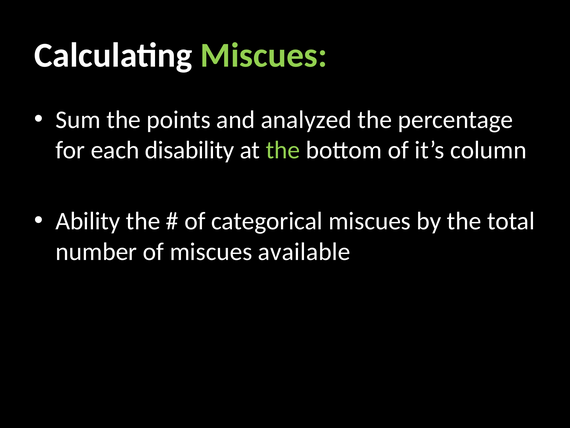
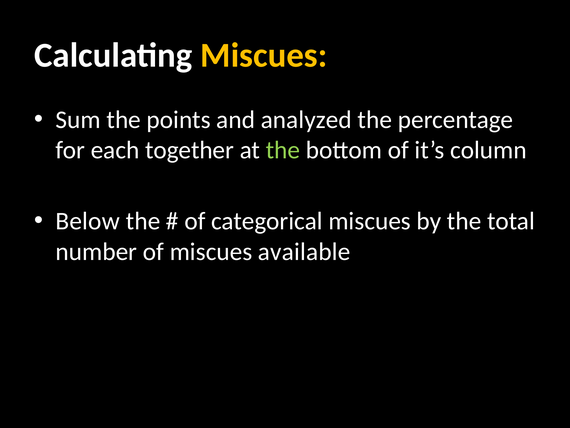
Miscues colour: light green -> yellow (264, 55)
disability: disability -> together (190, 150)
Ability: Ability -> Below (88, 221)
